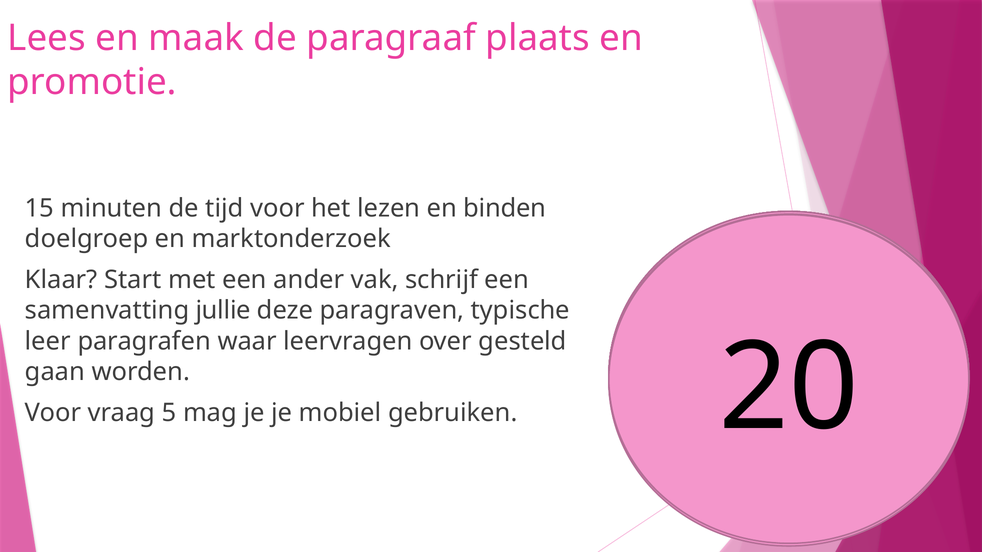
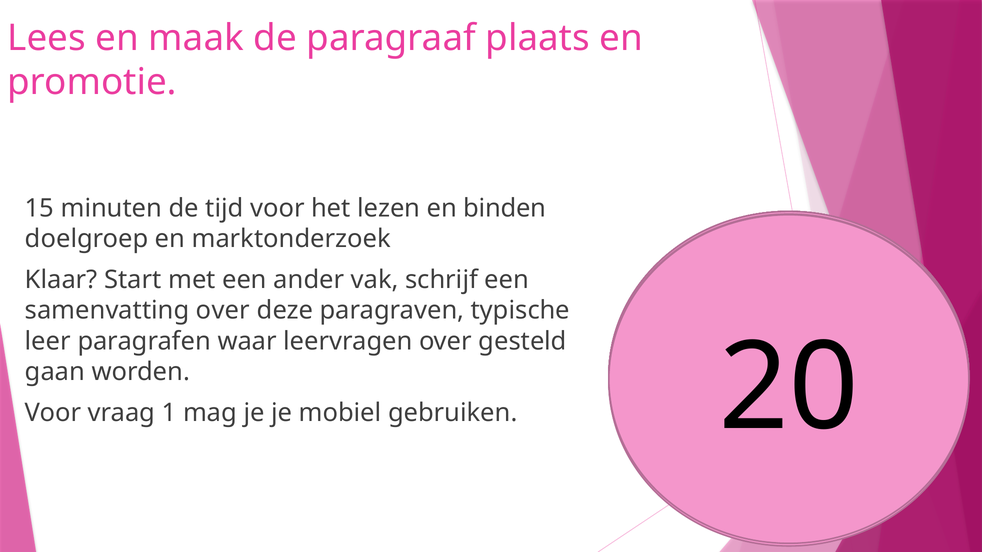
samenvatting jullie: jullie -> over (223, 311)
5: 5 -> 1 (169, 413)
